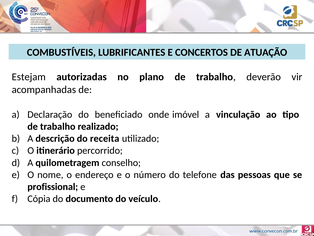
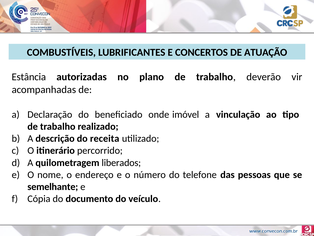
Estejam: Estejam -> Estância (29, 77)
conselho: conselho -> liberados (121, 162)
profissional: profissional -> semelhante (53, 186)
